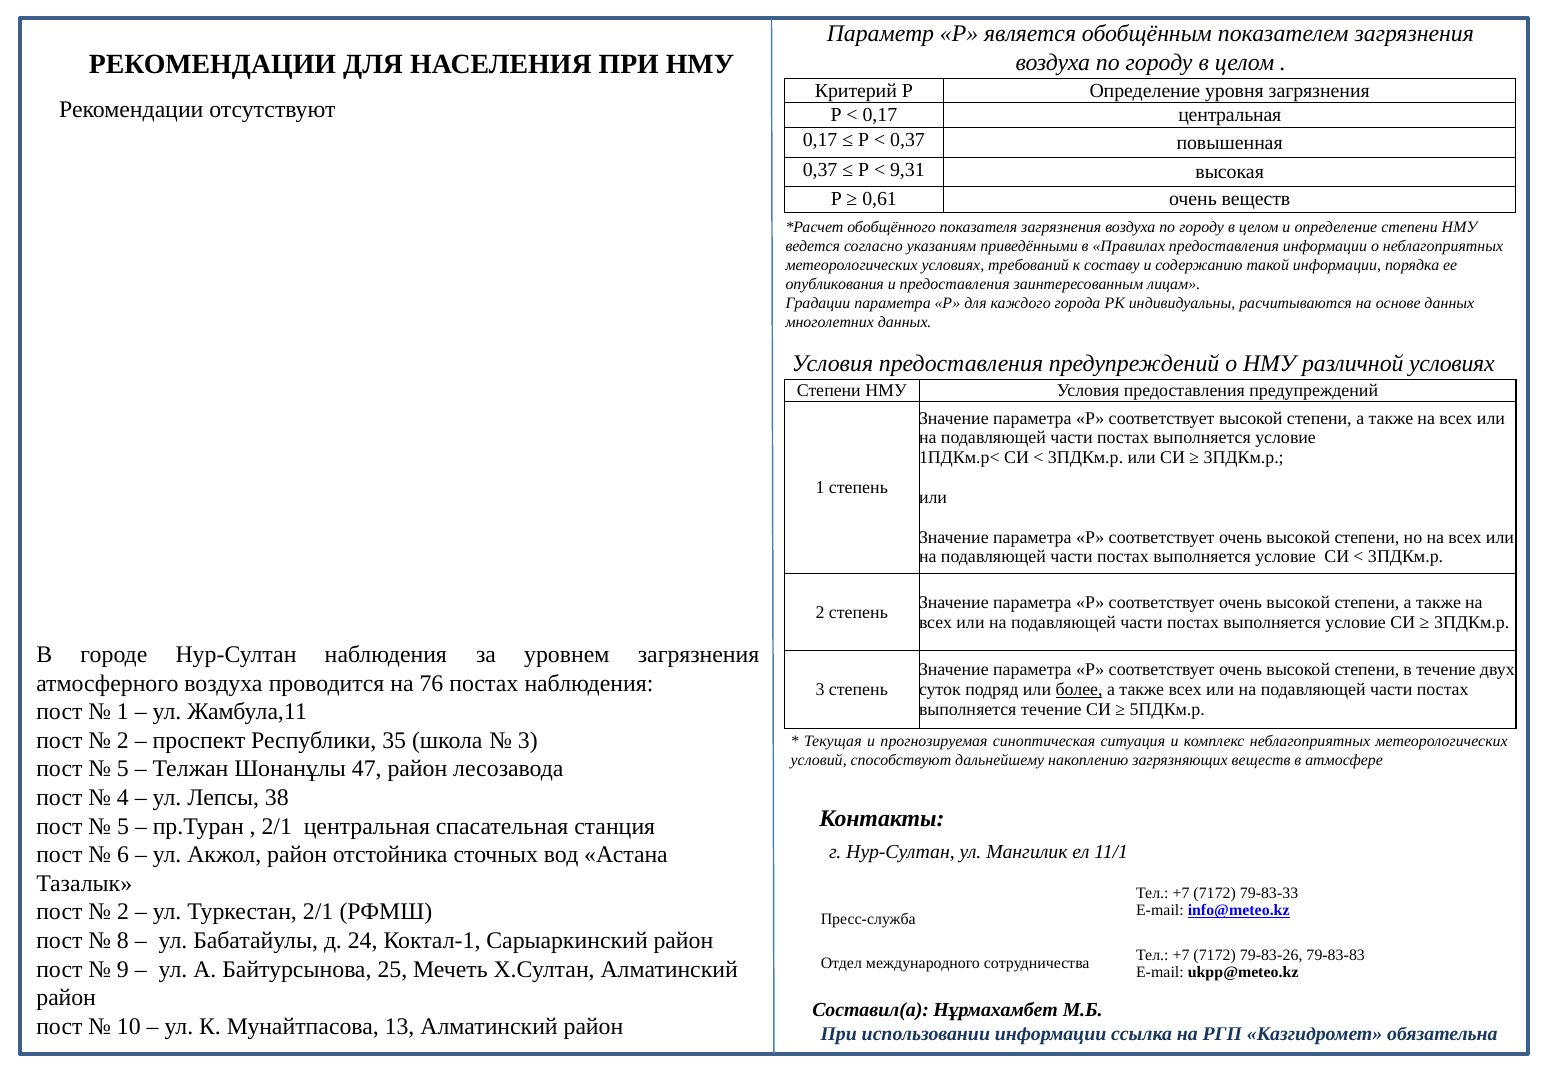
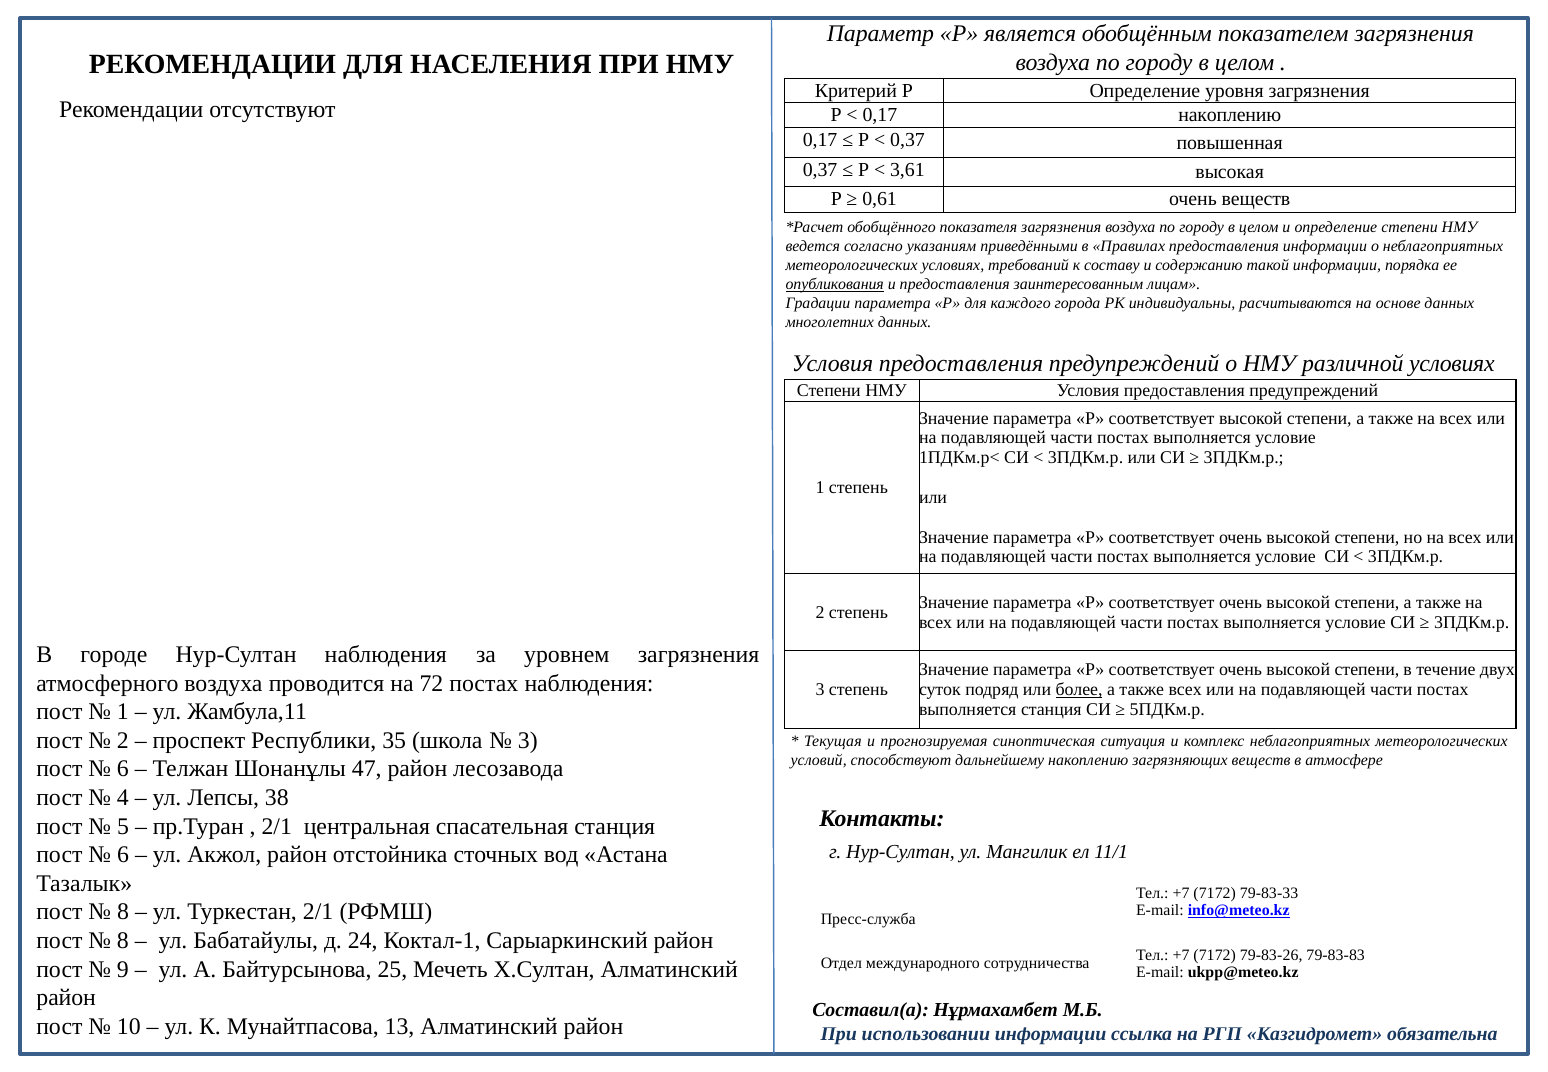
0,17 центральная: центральная -> накоплению (1230, 115)
9,31: 9,31 -> 3,61 (907, 170)
опубликования underline: none -> present (835, 285)
76: 76 -> 72 (431, 683)
выполняется течение: течение -> станция (1051, 709)
5: 5 -> 6 (123, 769)
2: 2 -> 8 (123, 912)
